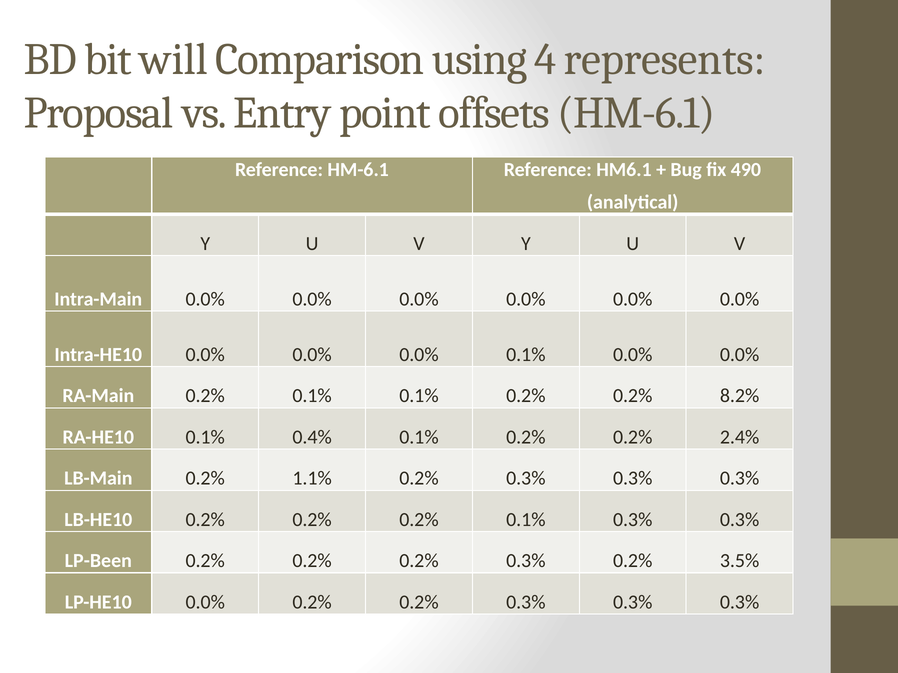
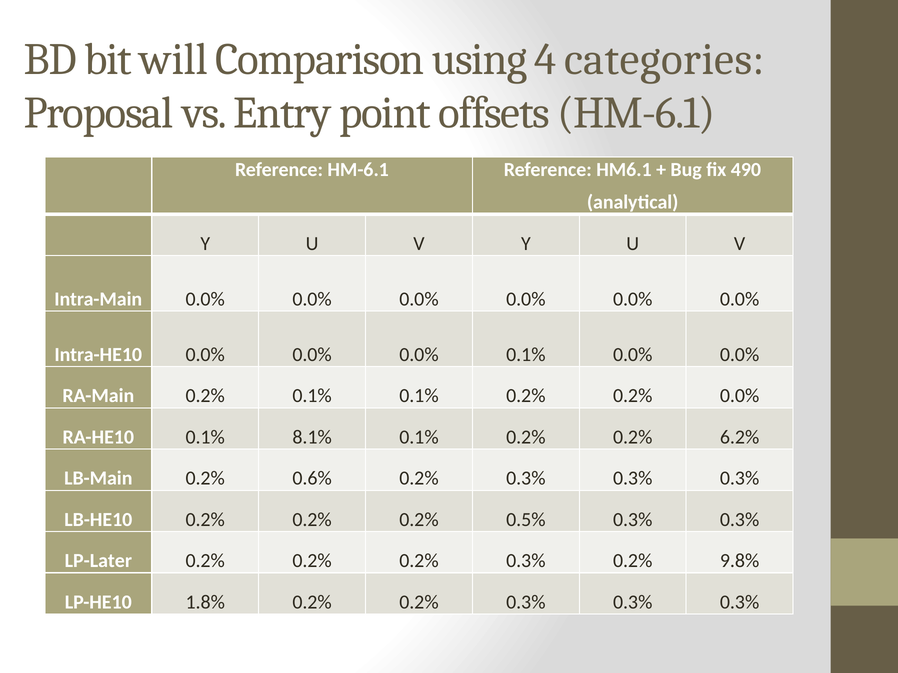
represents: represents -> categories (664, 59)
0.2% 8.2%: 8.2% -> 0.0% (740, 396)
0.4%: 0.4% -> 8.1% (312, 437)
2.4%: 2.4% -> 6.2% (740, 437)
1.1%: 1.1% -> 0.6% (312, 479)
0.2% 0.2% 0.1%: 0.1% -> 0.5% (526, 520)
LP-Been: LP-Been -> LP-Later (98, 561)
3.5%: 3.5% -> 9.8% (740, 561)
LP-HE10 0.0%: 0.0% -> 1.8% (205, 602)
